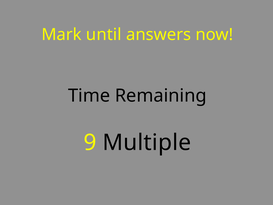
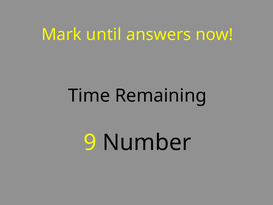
Multiple: Multiple -> Number (147, 142)
